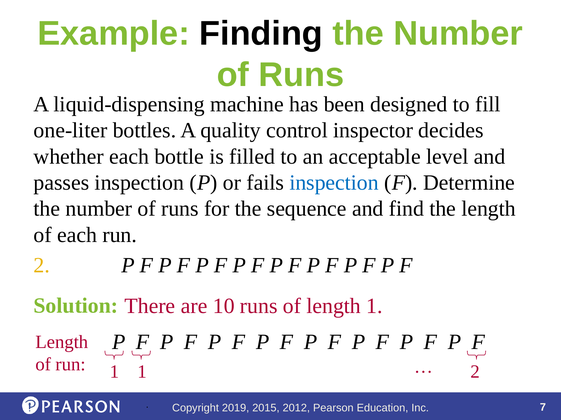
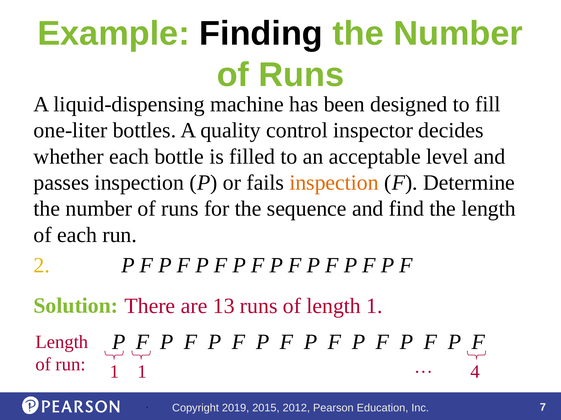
inspection colour: blue -> orange (334, 183)
10: 10 -> 13 (224, 306)
1 2: 2 -> 4 (475, 372)
